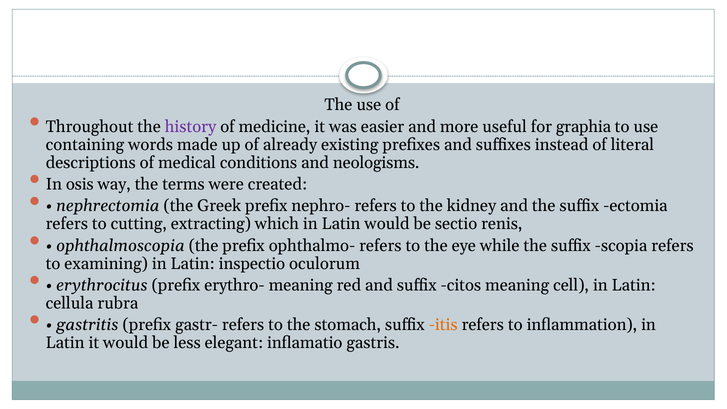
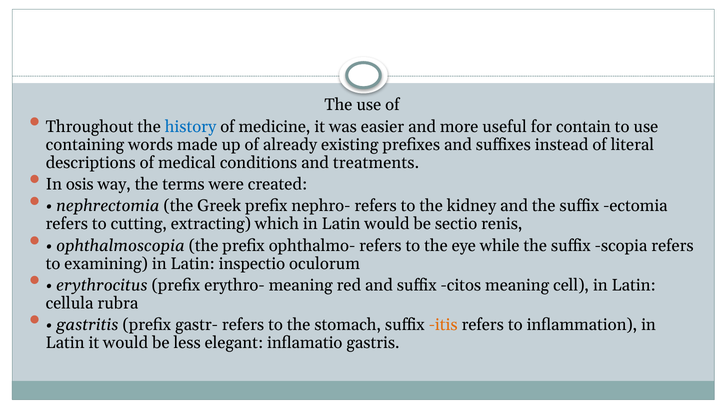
history colour: purple -> blue (191, 127)
graphia: graphia -> contain (583, 127)
neologisms: neologisms -> treatments (376, 163)
